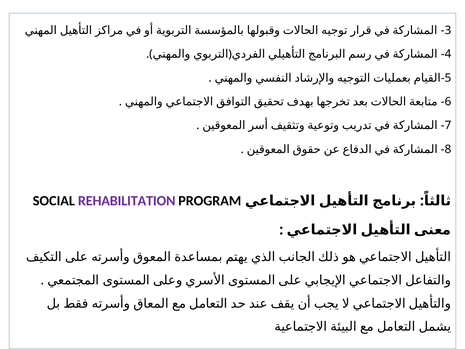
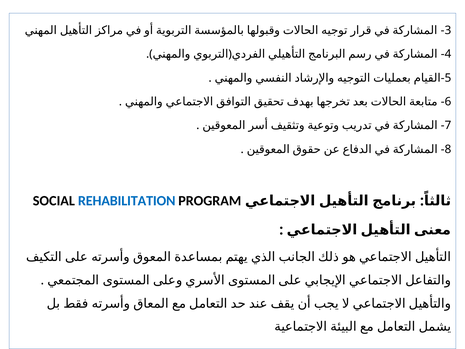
REHABILITATION colour: purple -> blue (127, 201)
